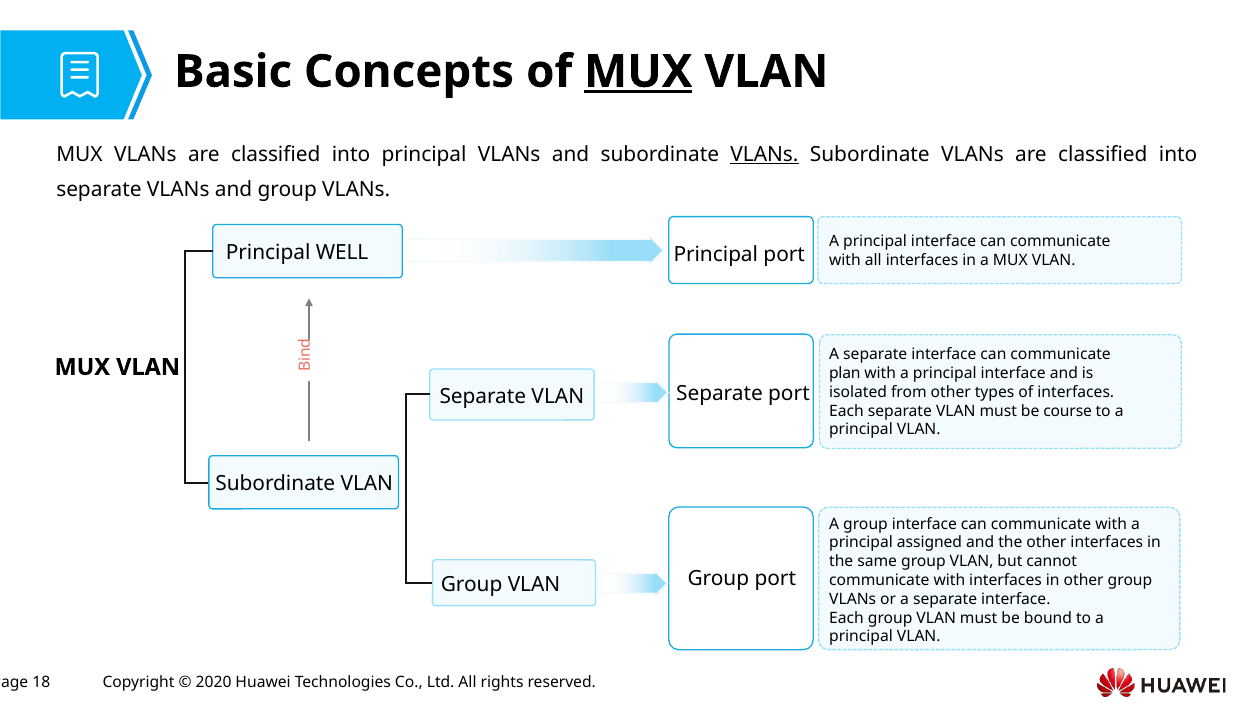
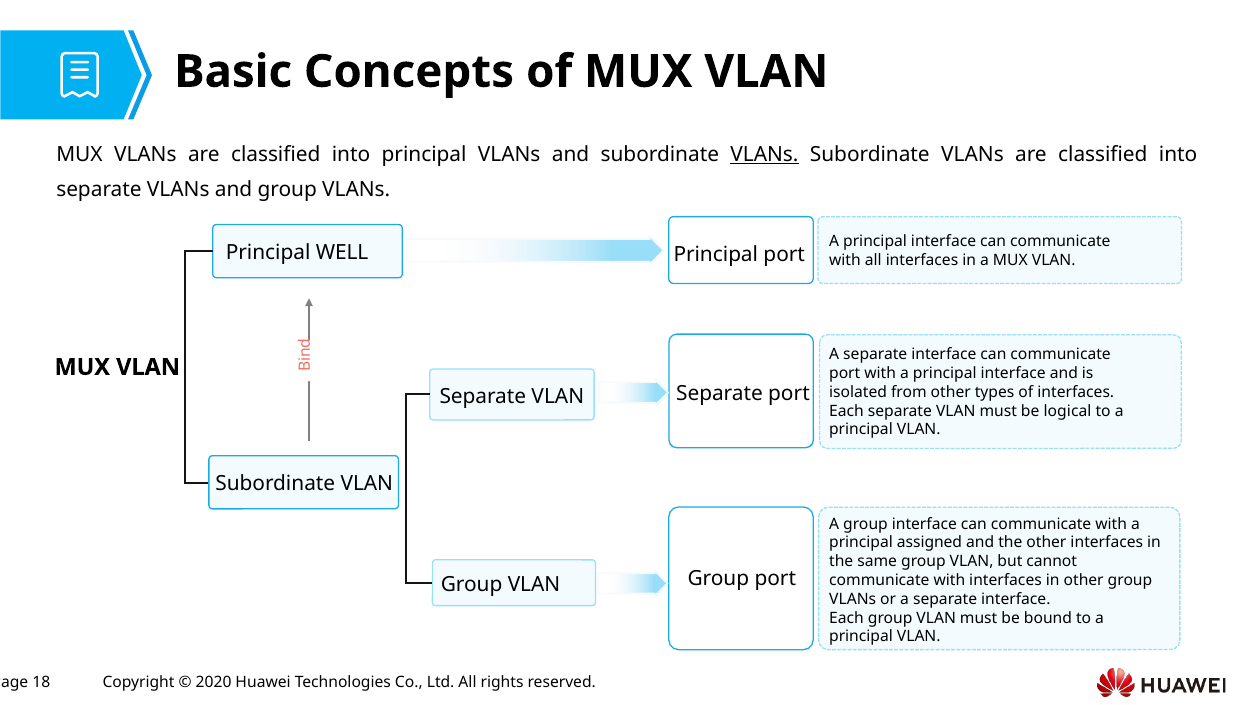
MUX underline: present -> none (638, 72)
plan: plan -> port (845, 373)
course: course -> logical (1068, 411)
